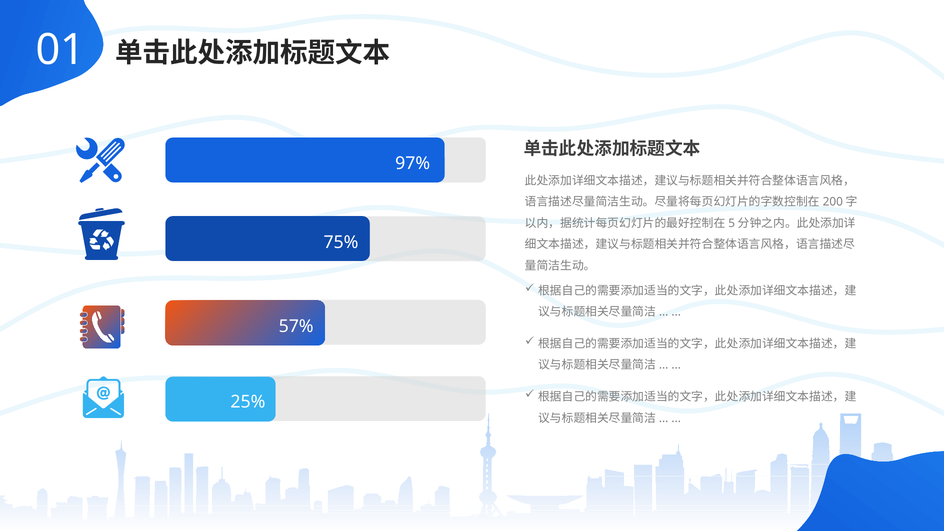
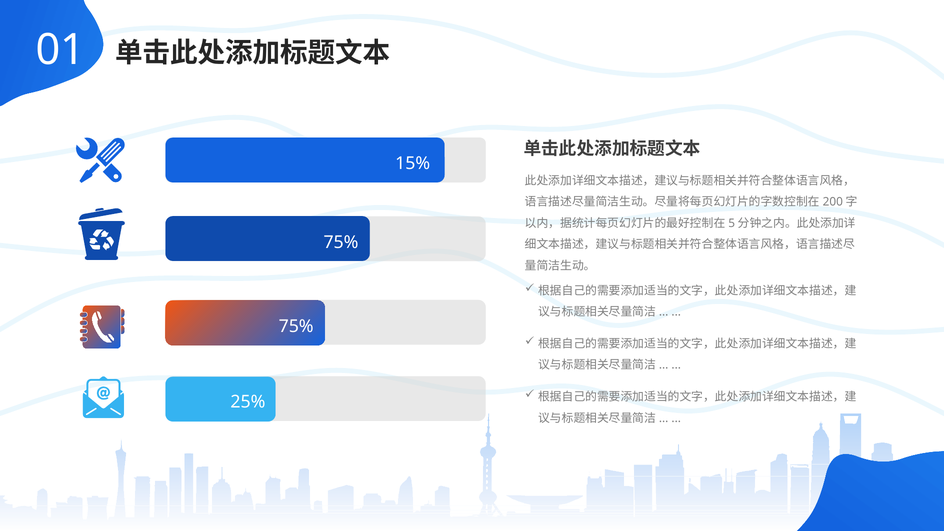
97%: 97% -> 15% (413, 163)
57%: 57% -> 75% (296, 326)
